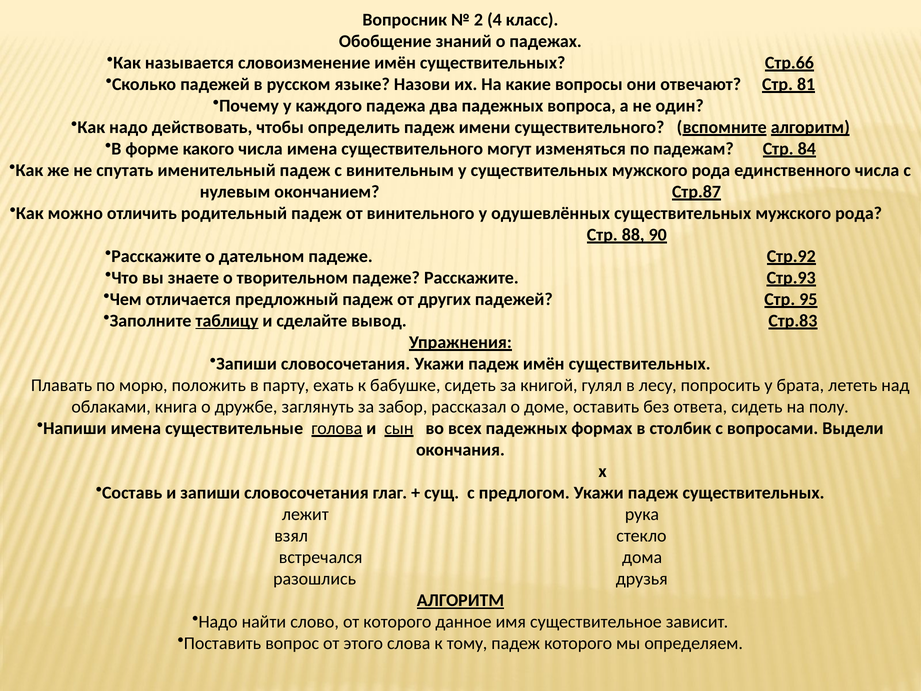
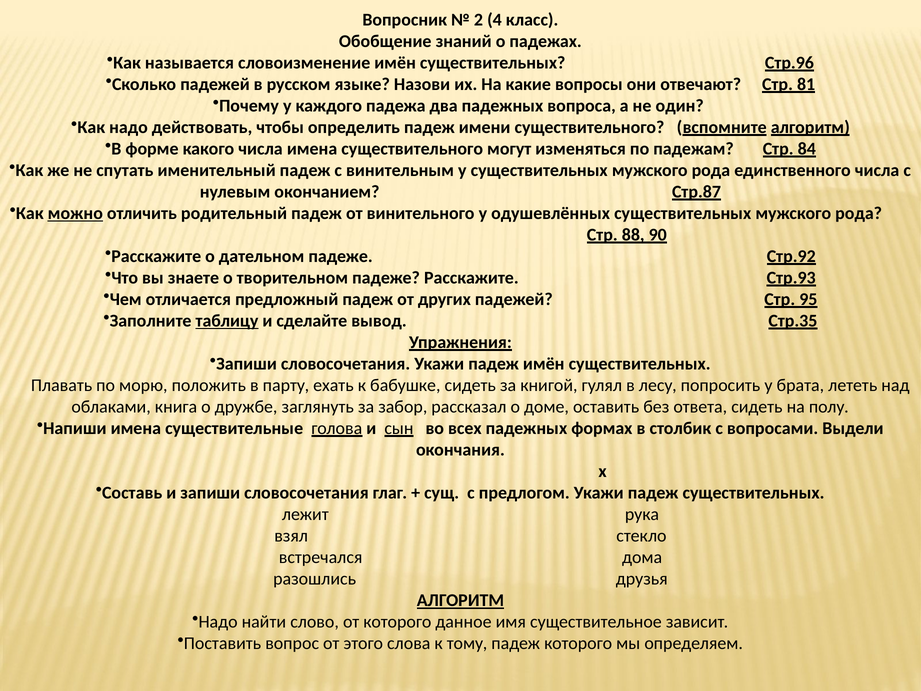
Стр.66: Стр.66 -> Стр.96 (789, 63)
можно underline: none -> present (75, 213)
Стр.83: Стр.83 -> Стр.35 (793, 321)
